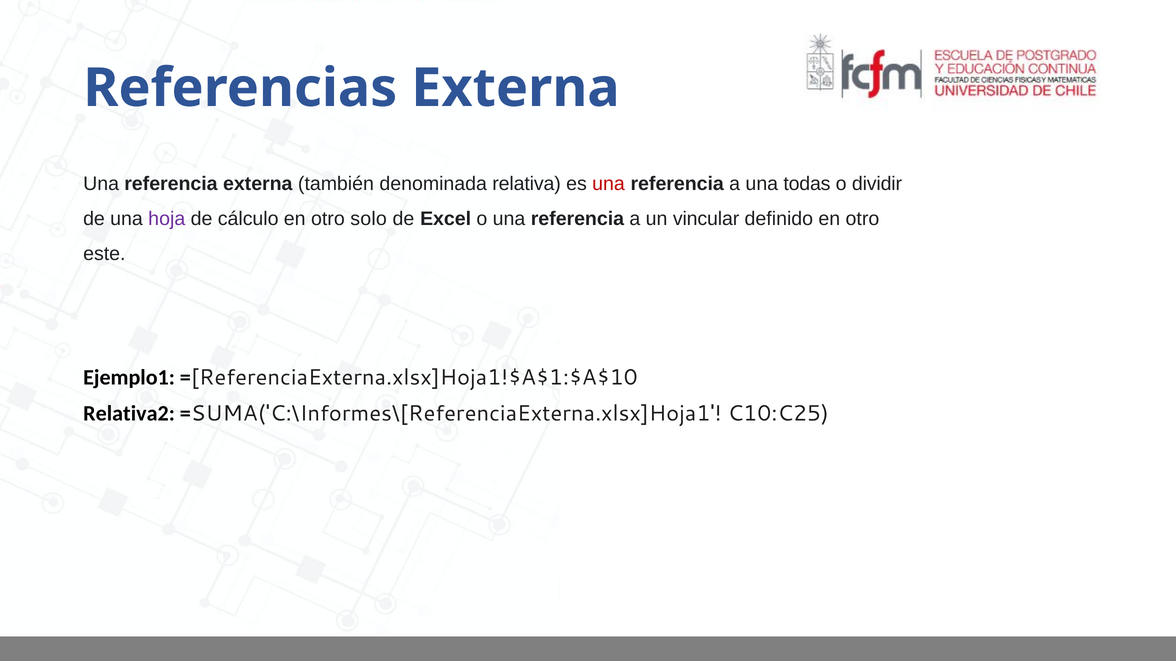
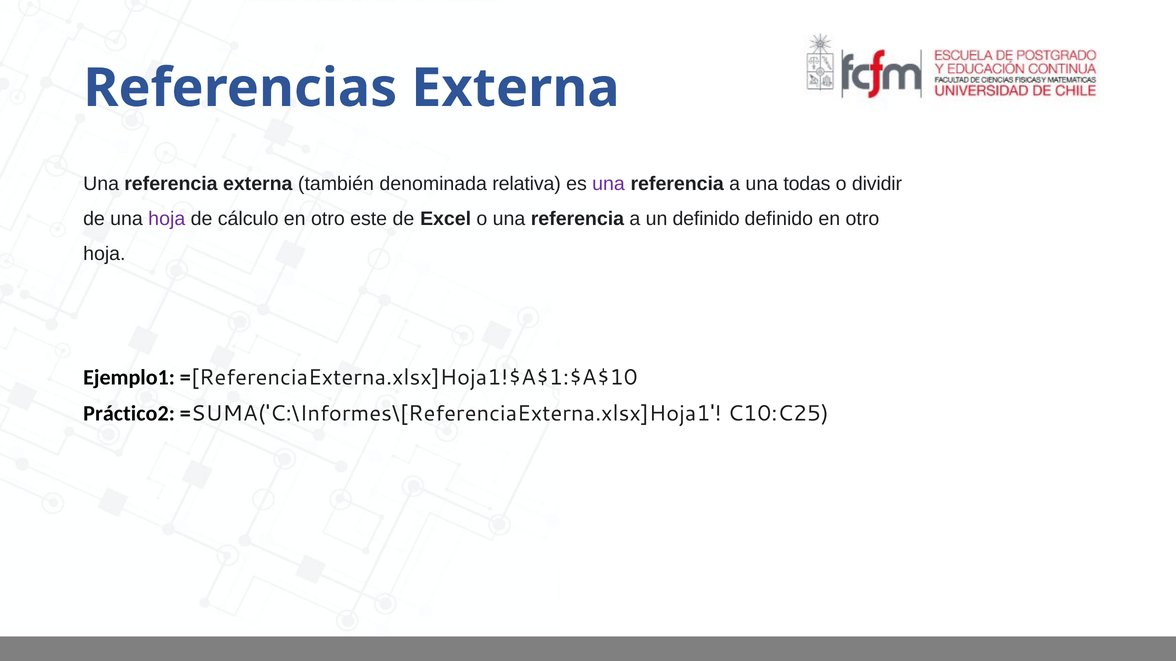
una colour: red -> purple (608, 184)
solo: solo -> este (369, 219)
un vincular: vincular -> definido (706, 219)
este: este -> hoja (104, 254)
Relativa2: Relativa2 -> Práctico2 (129, 414)
